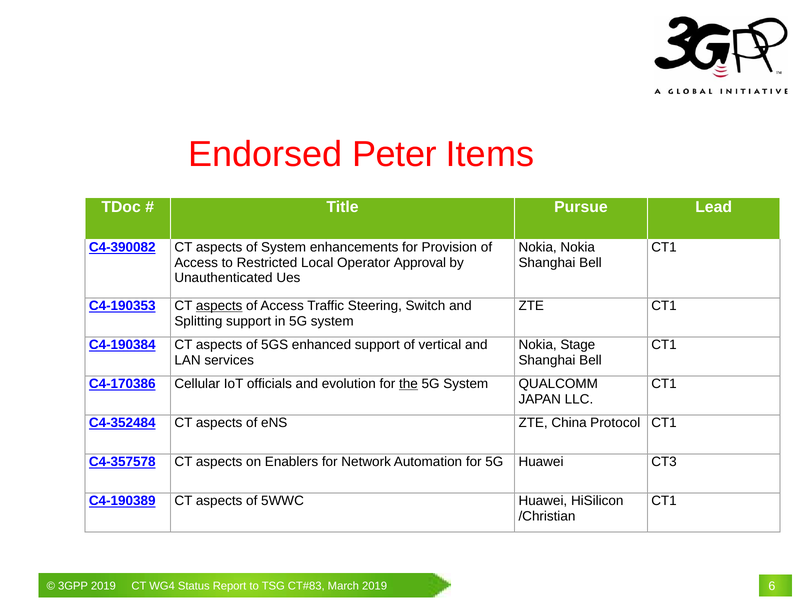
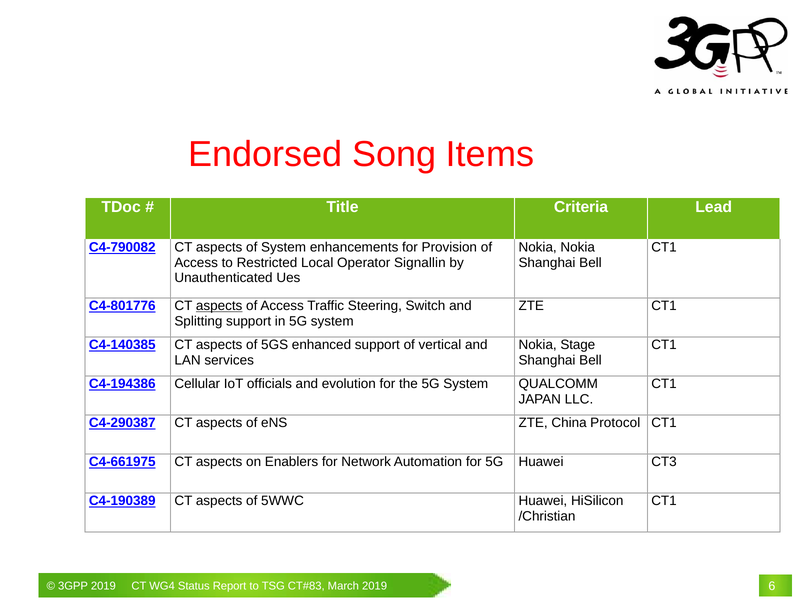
Peter: Peter -> Song (394, 154)
Pursue: Pursue -> Criteria (581, 207)
C4-390082: C4-390082 -> C4-790082 (122, 247)
Approval: Approval -> Signallin (420, 262)
C4-190353: C4-190353 -> C4-801776 (122, 306)
C4-190384: C4-190384 -> C4-140385 (122, 345)
C4-170386: C4-170386 -> C4-194386 (122, 384)
the underline: present -> none (408, 384)
C4-352484: C4-352484 -> C4-290387 (122, 422)
C4-357578: C4-357578 -> C4-661975 (122, 461)
